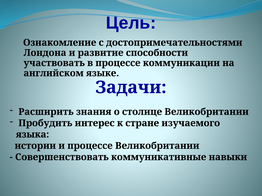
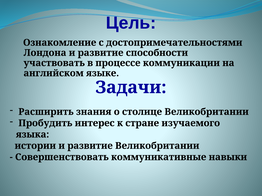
истории и процессе: процессе -> развитие (90, 146)
